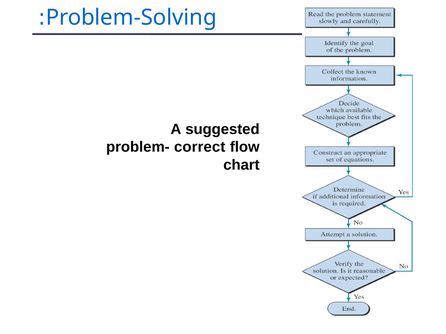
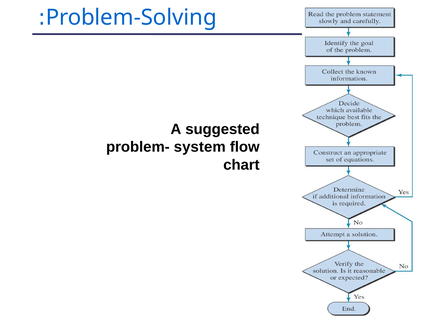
correct: correct -> system (200, 147)
